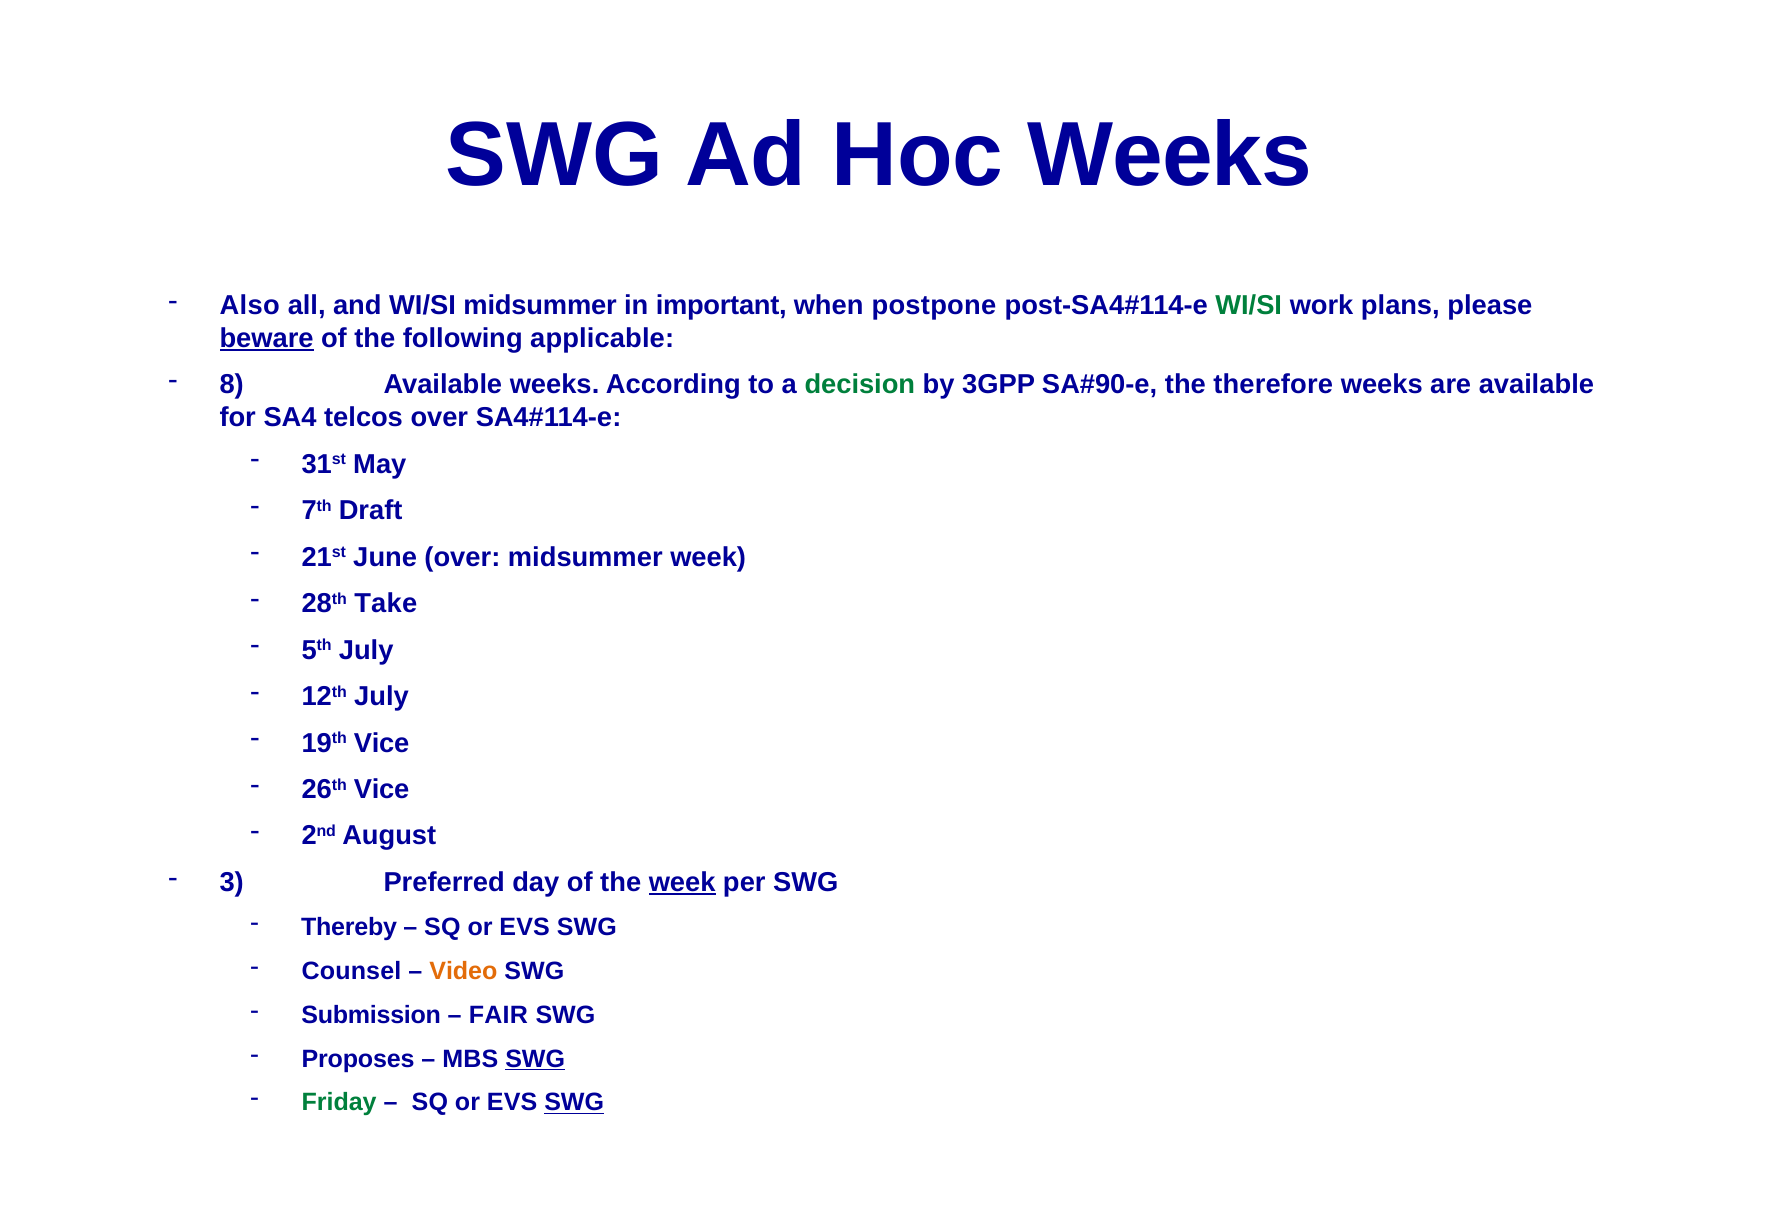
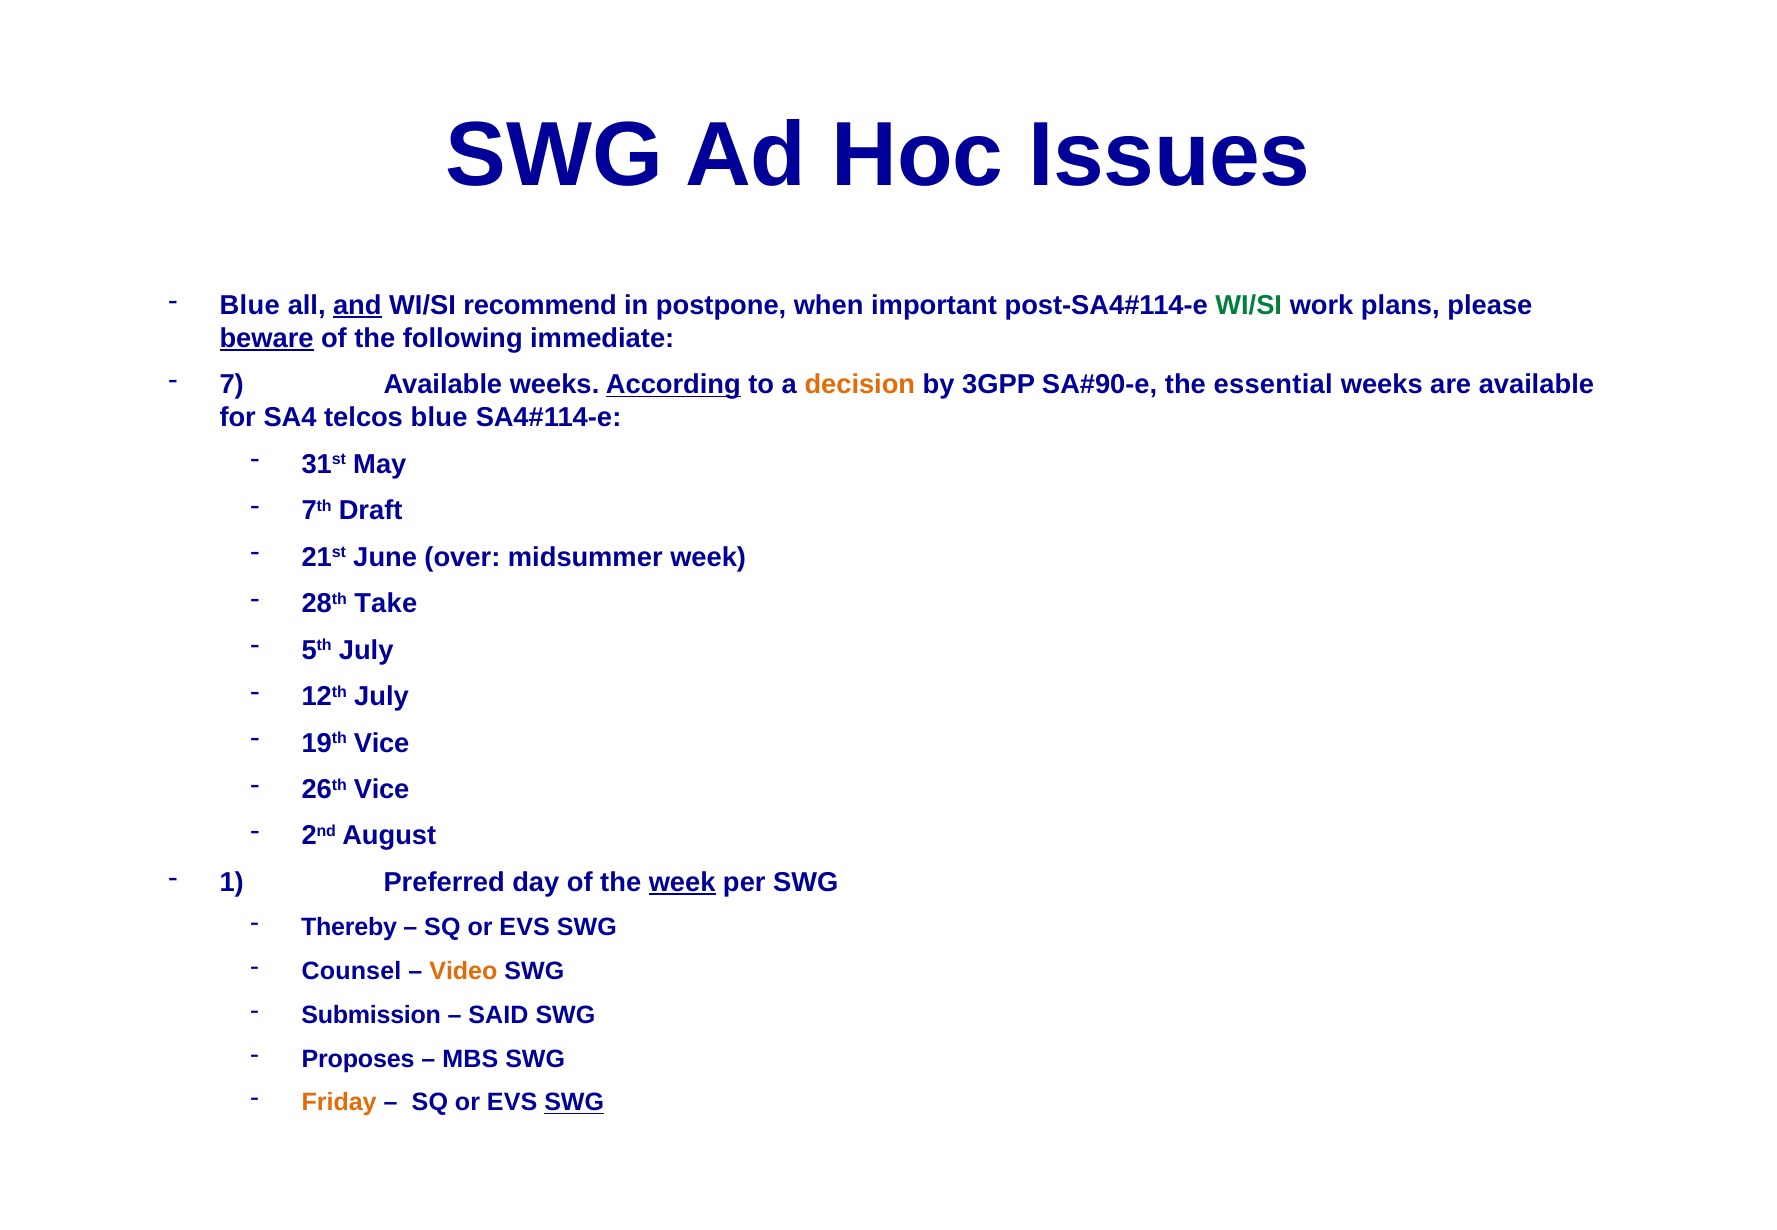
Hoc Weeks: Weeks -> Issues (1170, 156)
Also: Also -> Blue (250, 306)
and underline: none -> present (357, 306)
WI/SI midsummer: midsummer -> recommend (540, 306)
important: important -> postpone (721, 306)
postpone: postpone -> important (934, 306)
applicable: applicable -> immediate (602, 338)
8: 8 -> 7 (232, 385)
According underline: none -> present (673, 385)
decision colour: green -> orange (860, 385)
therefore: therefore -> essential (1273, 385)
telcos over: over -> blue (439, 418)
3: 3 -> 1 (232, 883)
FAIR: FAIR -> SAID (498, 1015)
SWG underline: present -> none (535, 1059)
Friday colour: green -> orange (339, 1103)
